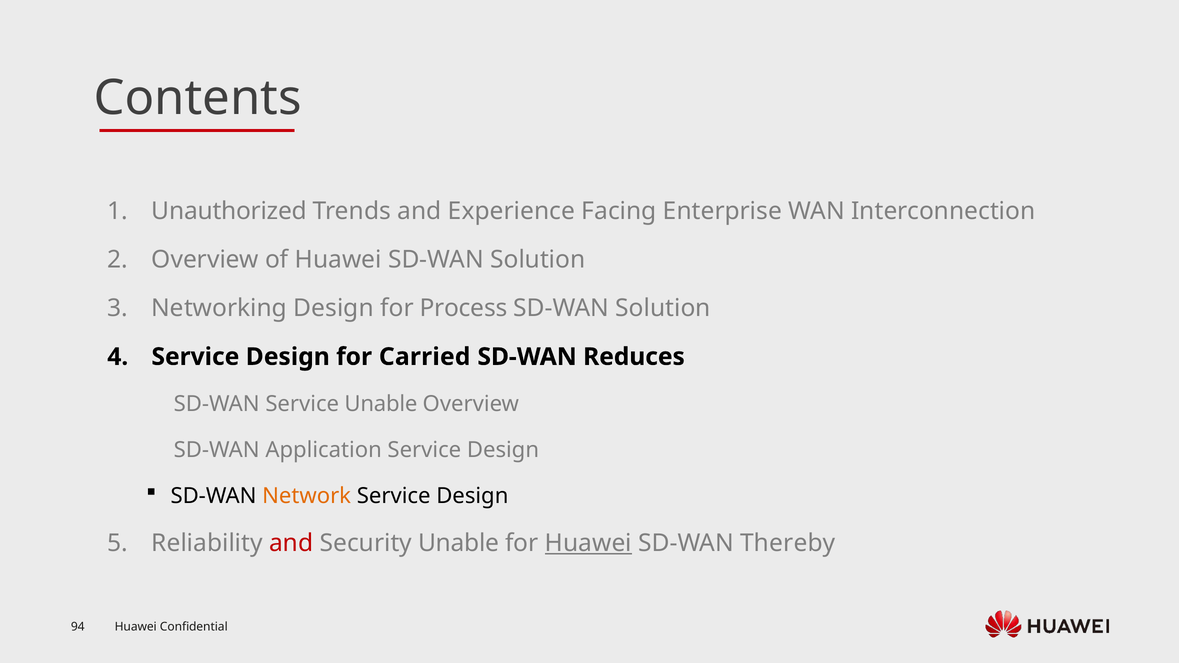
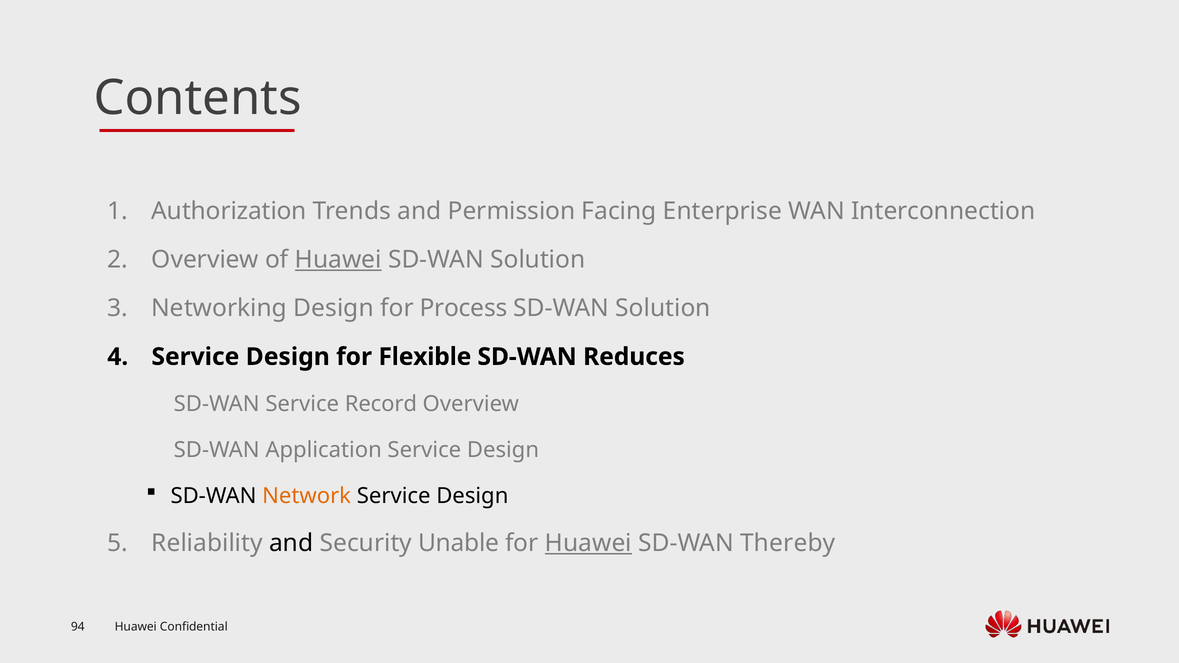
Unauthorized: Unauthorized -> Authorization (229, 211)
Experience: Experience -> Permission (512, 211)
Huawei underline: none -> present (338, 260)
Carried: Carried -> Flexible (425, 357)
Service Unable: Unable -> Record (381, 404)
and colour: red -> black (291, 543)
